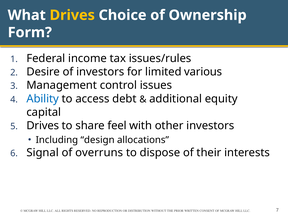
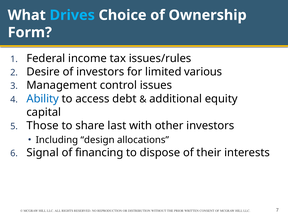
Drives colour: yellow -> light blue (72, 15)
Drives: Drives -> Those (43, 126)
feel: feel -> last (117, 126)
overruns: overruns -> financing (99, 153)
